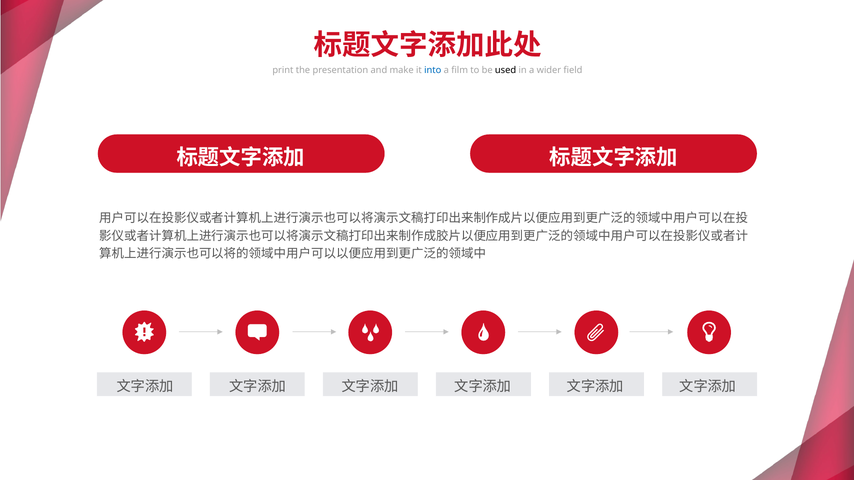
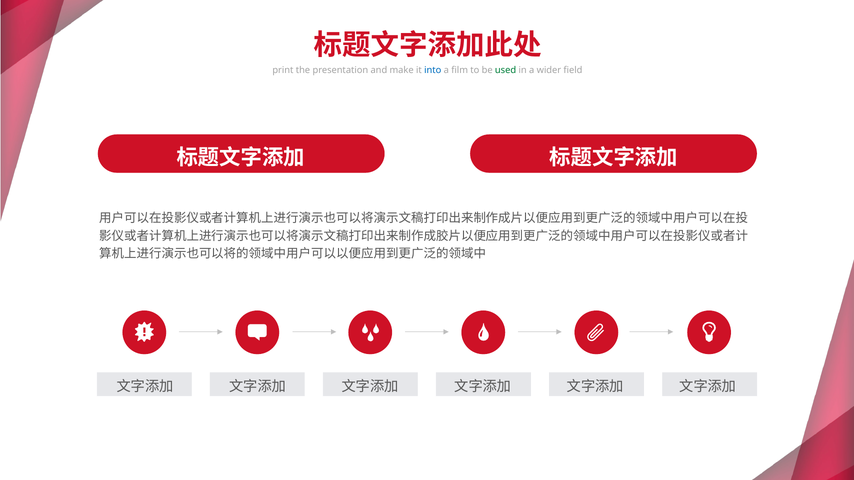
used colour: black -> green (506, 70)
